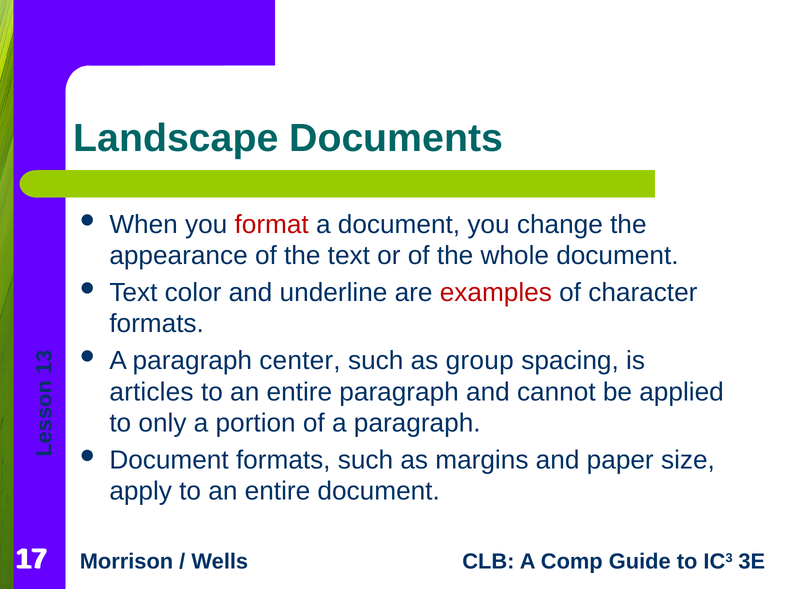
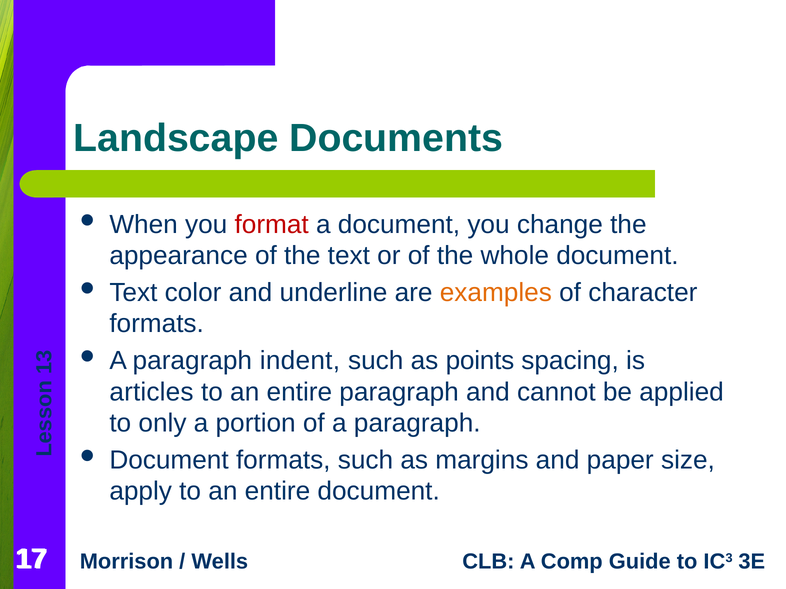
examples colour: red -> orange (496, 293)
center: center -> indent (300, 361)
group: group -> points (480, 361)
